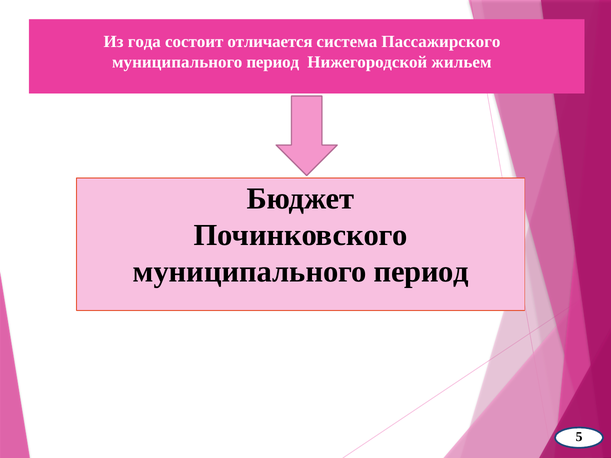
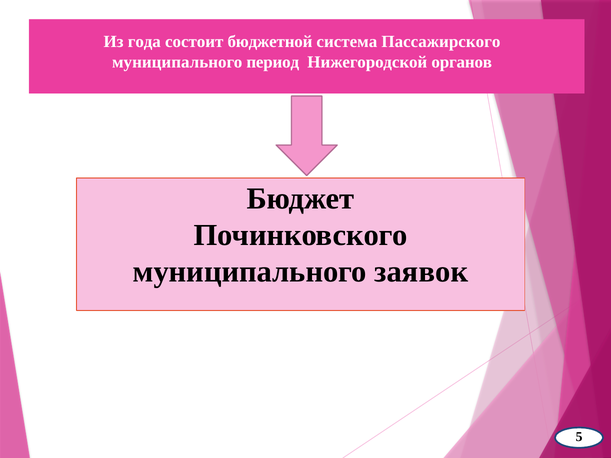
отличается: отличается -> бюджетной (270, 42)
жильем: жильем -> органов (462, 62)
период: период -> заявок (421, 272)
